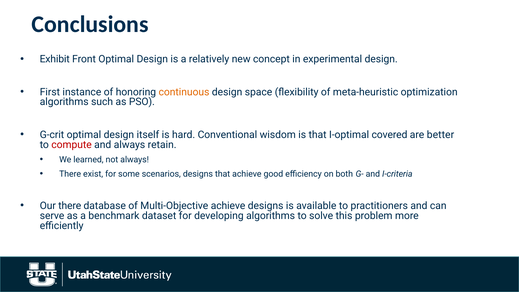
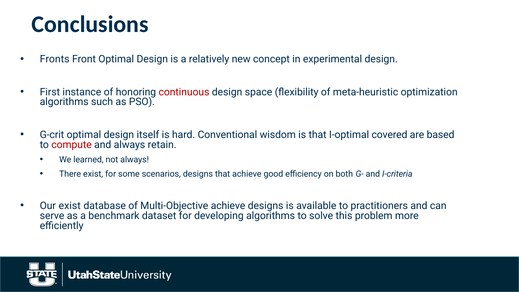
Exhibit: Exhibit -> Fronts (55, 59)
continuous colour: orange -> red (184, 92)
better: better -> based (441, 135)
Our there: there -> exist (70, 206)
